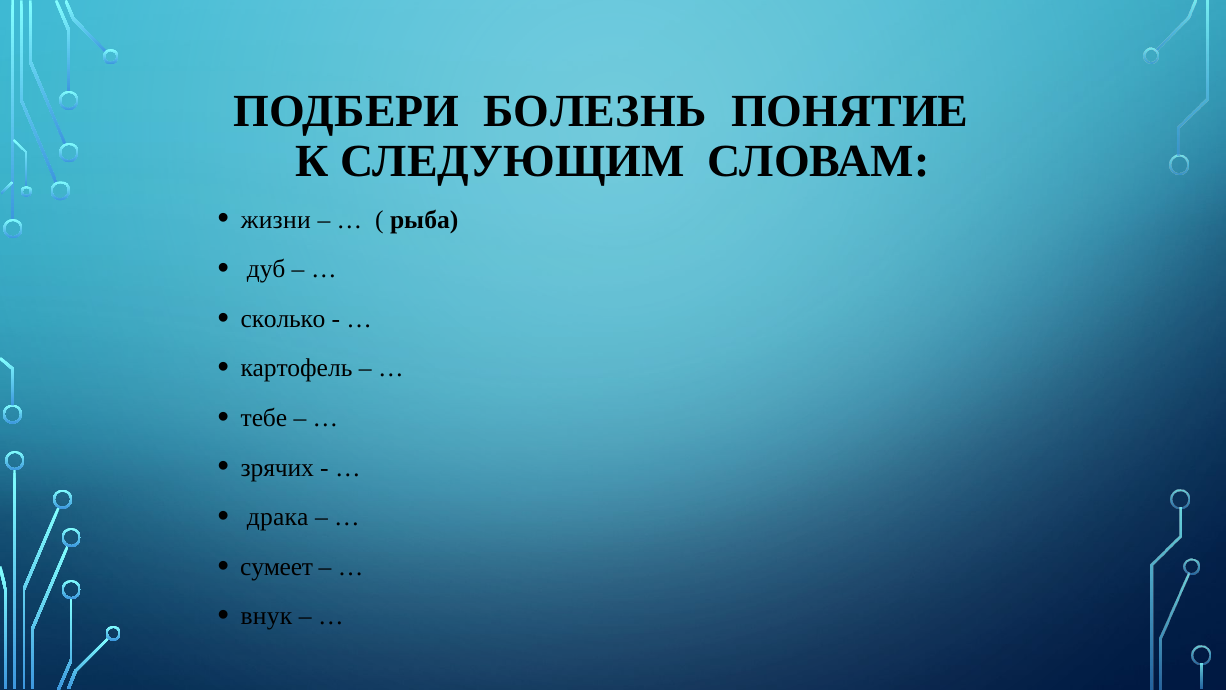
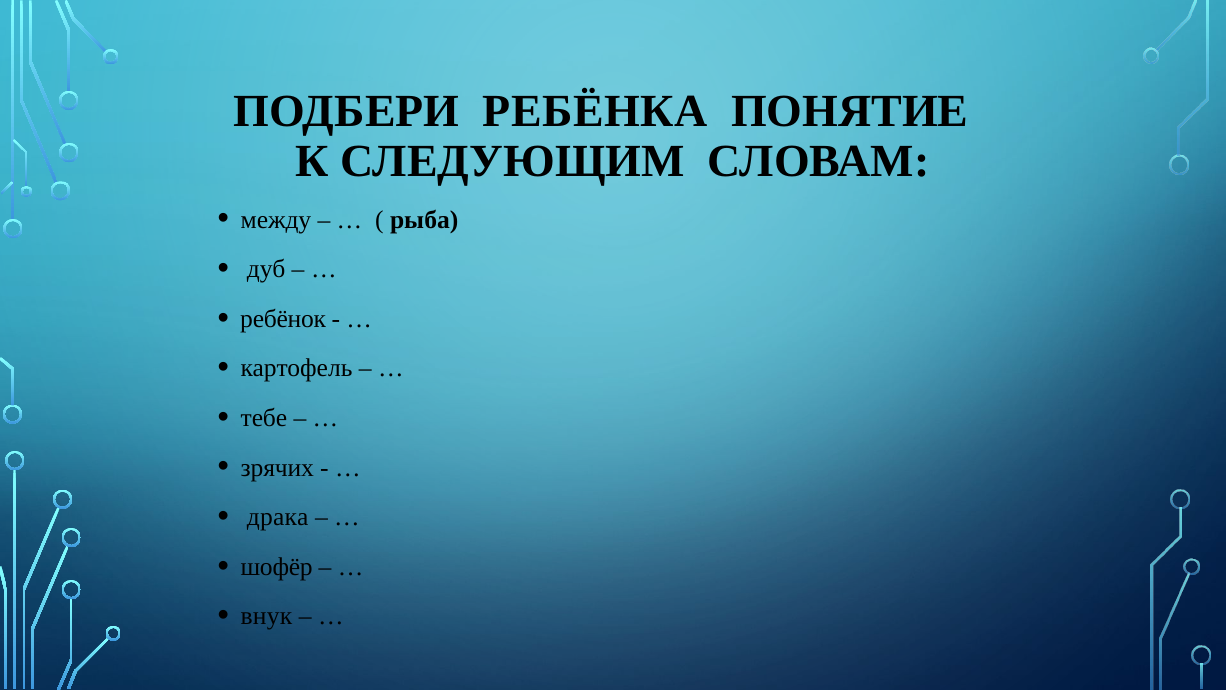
БОЛЕЗНЬ: БОЛЕЗНЬ -> РЕБЁНКА (595, 111)
жизни: жизни -> между (276, 220)
сколько: сколько -> ребёнок (283, 319)
сумеет: сумеет -> шофёр (277, 566)
